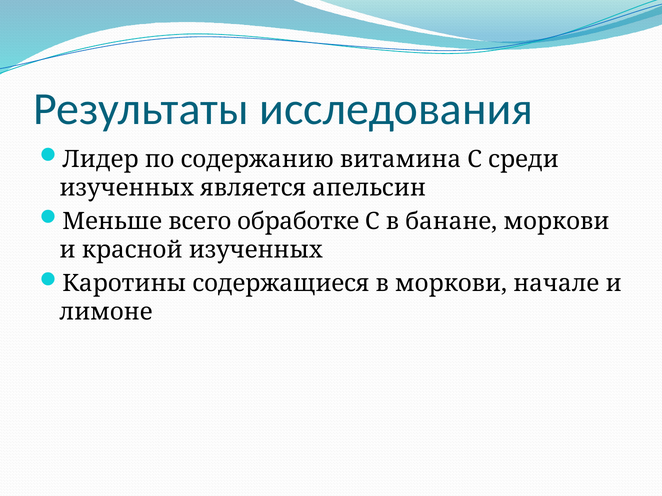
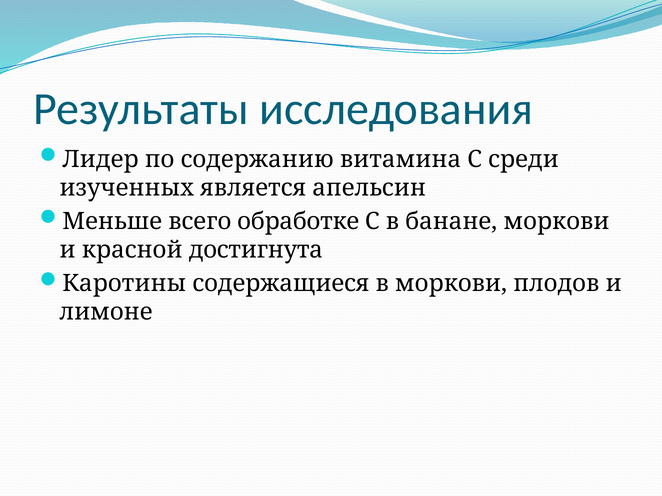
красной изученных: изученных -> достигнута (256, 250)
начале: начале -> плодов (556, 284)
